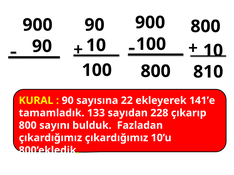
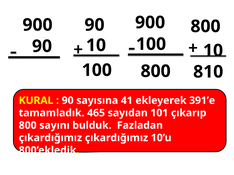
22: 22 -> 41 (127, 101)
141’e: 141’e -> 391’e (202, 101)
133: 133 -> 465 (96, 113)
228: 228 -> 101 (159, 113)
